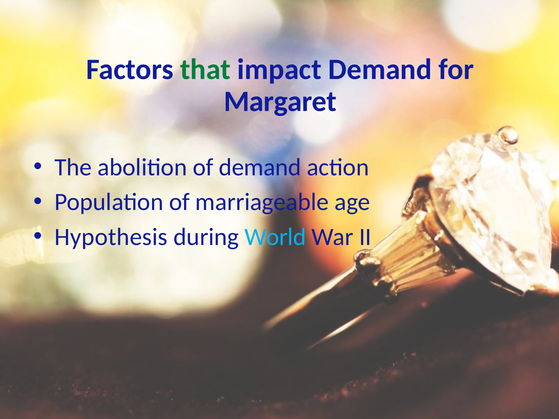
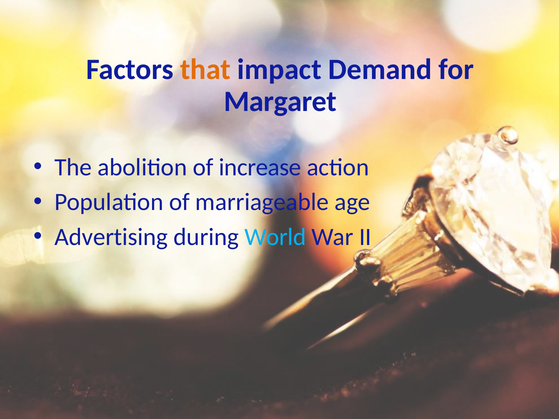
that colour: green -> orange (205, 70)
of demand: demand -> increase (260, 167)
Hypothesis: Hypothesis -> Advertising (111, 237)
